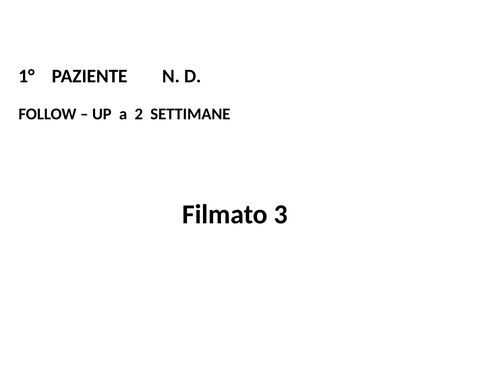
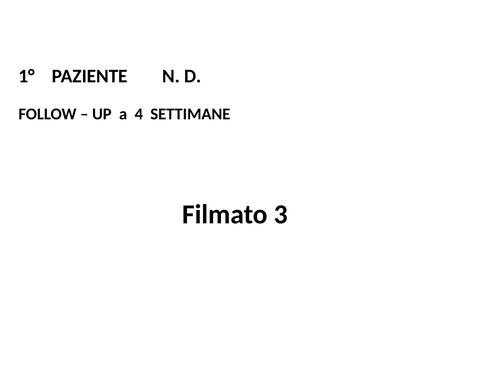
2: 2 -> 4 (139, 114)
